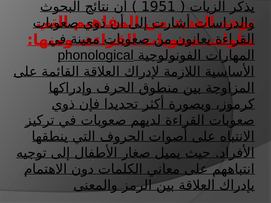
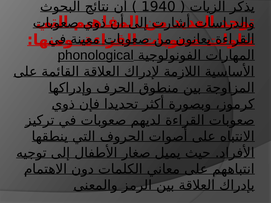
1951: 1951 -> 1940 (159, 7)
